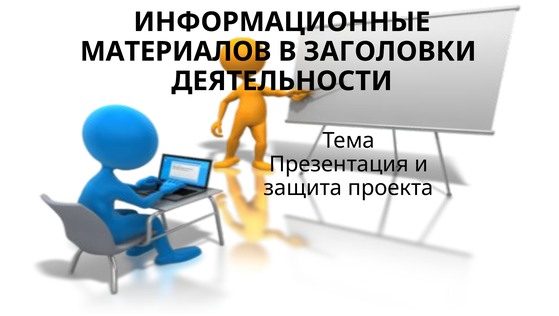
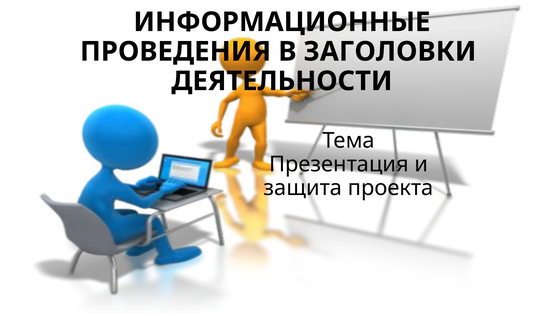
МАТЕРИАЛОВ: МАТЕРИАЛОВ -> ПРОВЕДЕНИЯ (176, 52)
